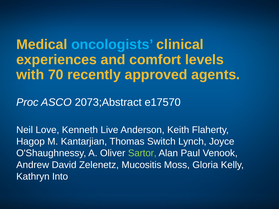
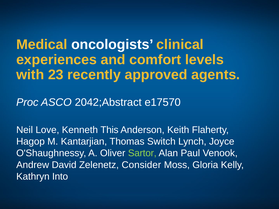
oncologists colour: light blue -> white (112, 45)
70: 70 -> 23 (56, 75)
2073;Abstract: 2073;Abstract -> 2042;Abstract (108, 102)
Live: Live -> This (109, 130)
Mucositis: Mucositis -> Consider (141, 165)
